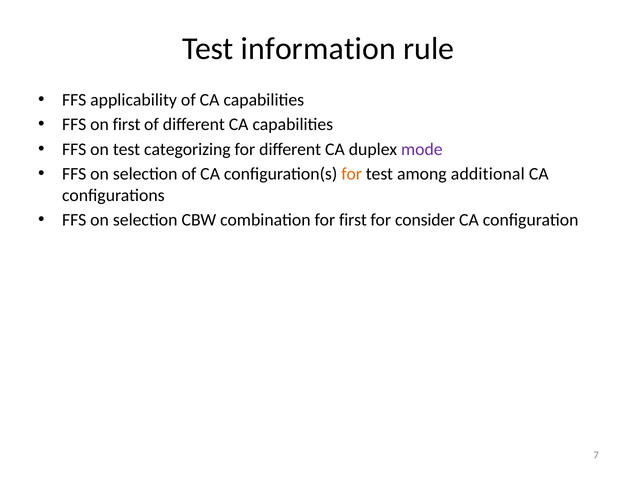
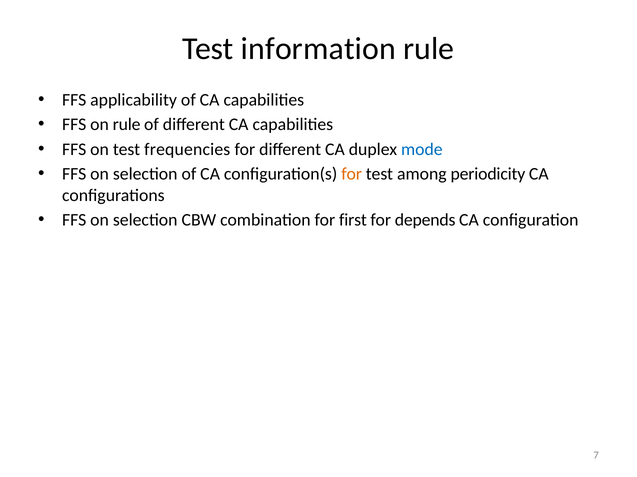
on first: first -> rule (127, 125)
categorizing: categorizing -> frequencies (187, 150)
mode colour: purple -> blue (422, 150)
additional: additional -> periodicity (488, 174)
consider: consider -> depends (425, 220)
